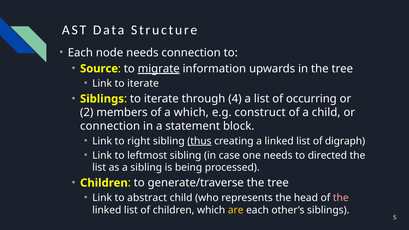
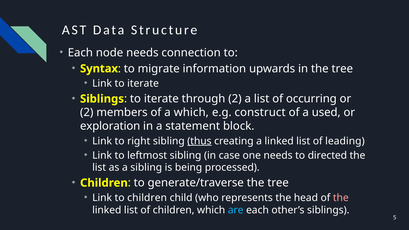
Source: Source -> Syntax (99, 69)
migrate underline: present -> none (159, 69)
through 4: 4 -> 2 (235, 99)
a child: child -> used (326, 112)
connection: connection -> exploration (110, 126)
digraph: digraph -> leading (345, 141)
to abstract: abstract -> children (147, 198)
are colour: yellow -> light blue (236, 210)
